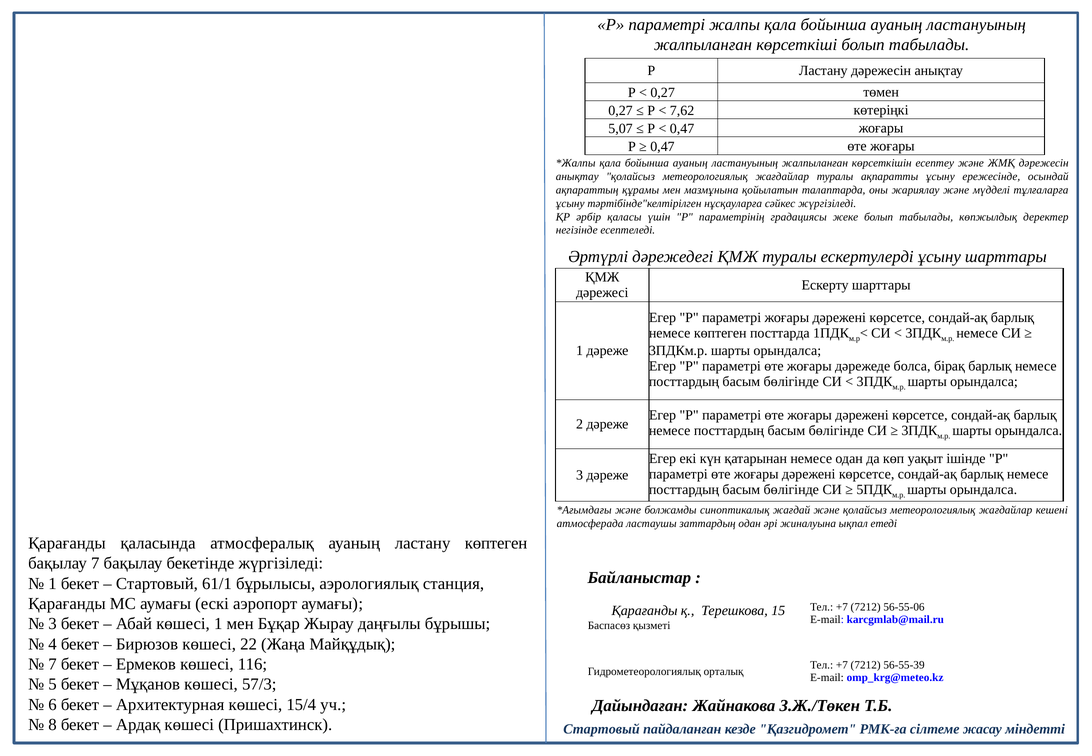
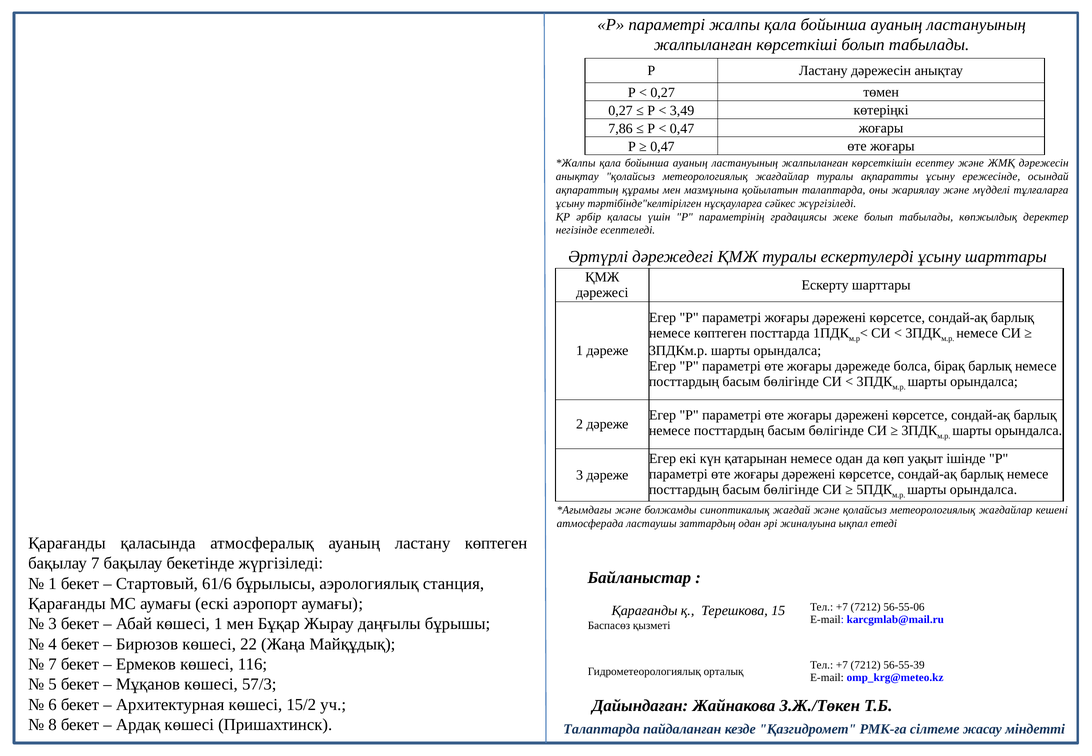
7,62: 7,62 -> 3,49 (682, 111)
5,07: 5,07 -> 7,86 (621, 129)
61/1: 61/1 -> 61/6 (217, 584)
15/4: 15/4 -> 15/2 (301, 705)
Стартовый: Стартовый -> Талаптарда (602, 729)
